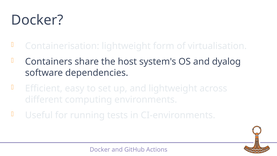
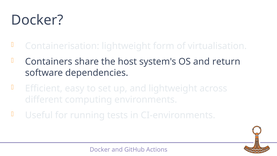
dyalog: dyalog -> return (226, 62)
